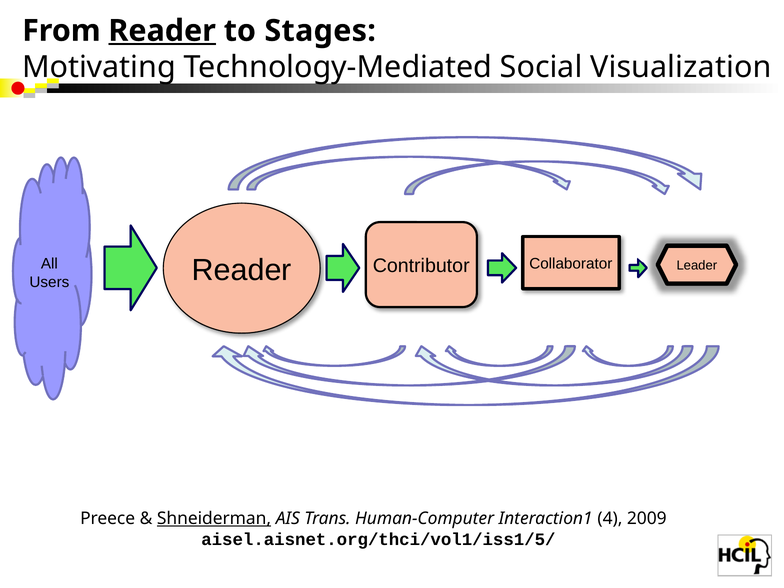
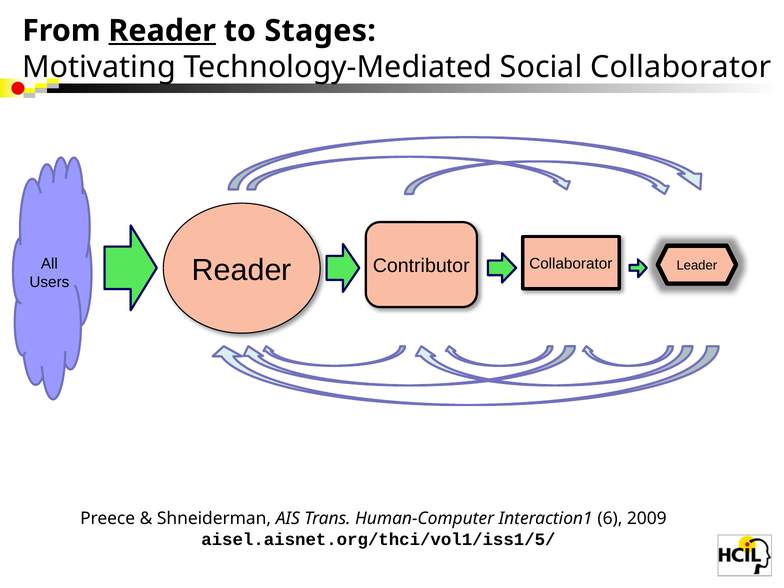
Social Visualization: Visualization -> Collaborator (681, 67)
Shneiderman underline: present -> none (214, 519)
4: 4 -> 6 (610, 519)
